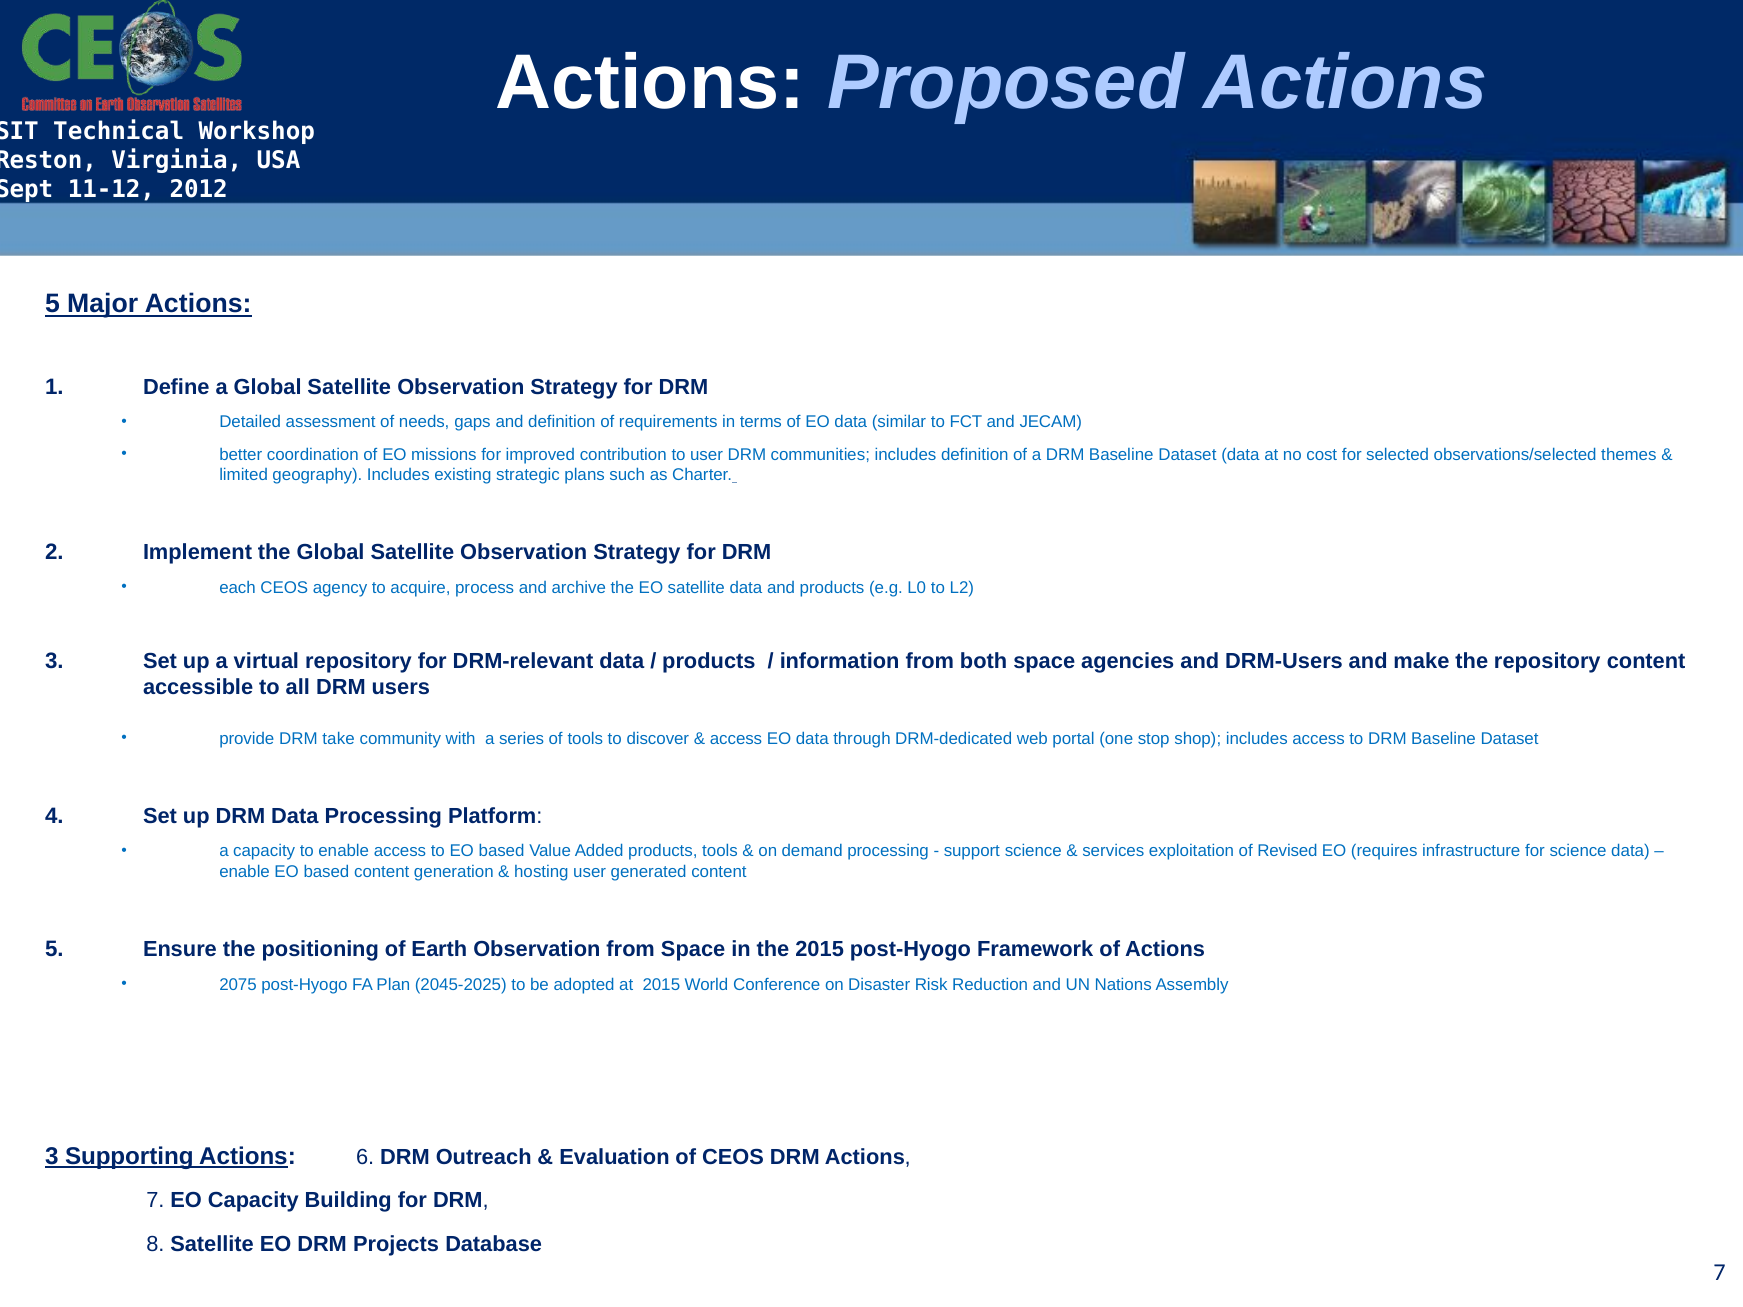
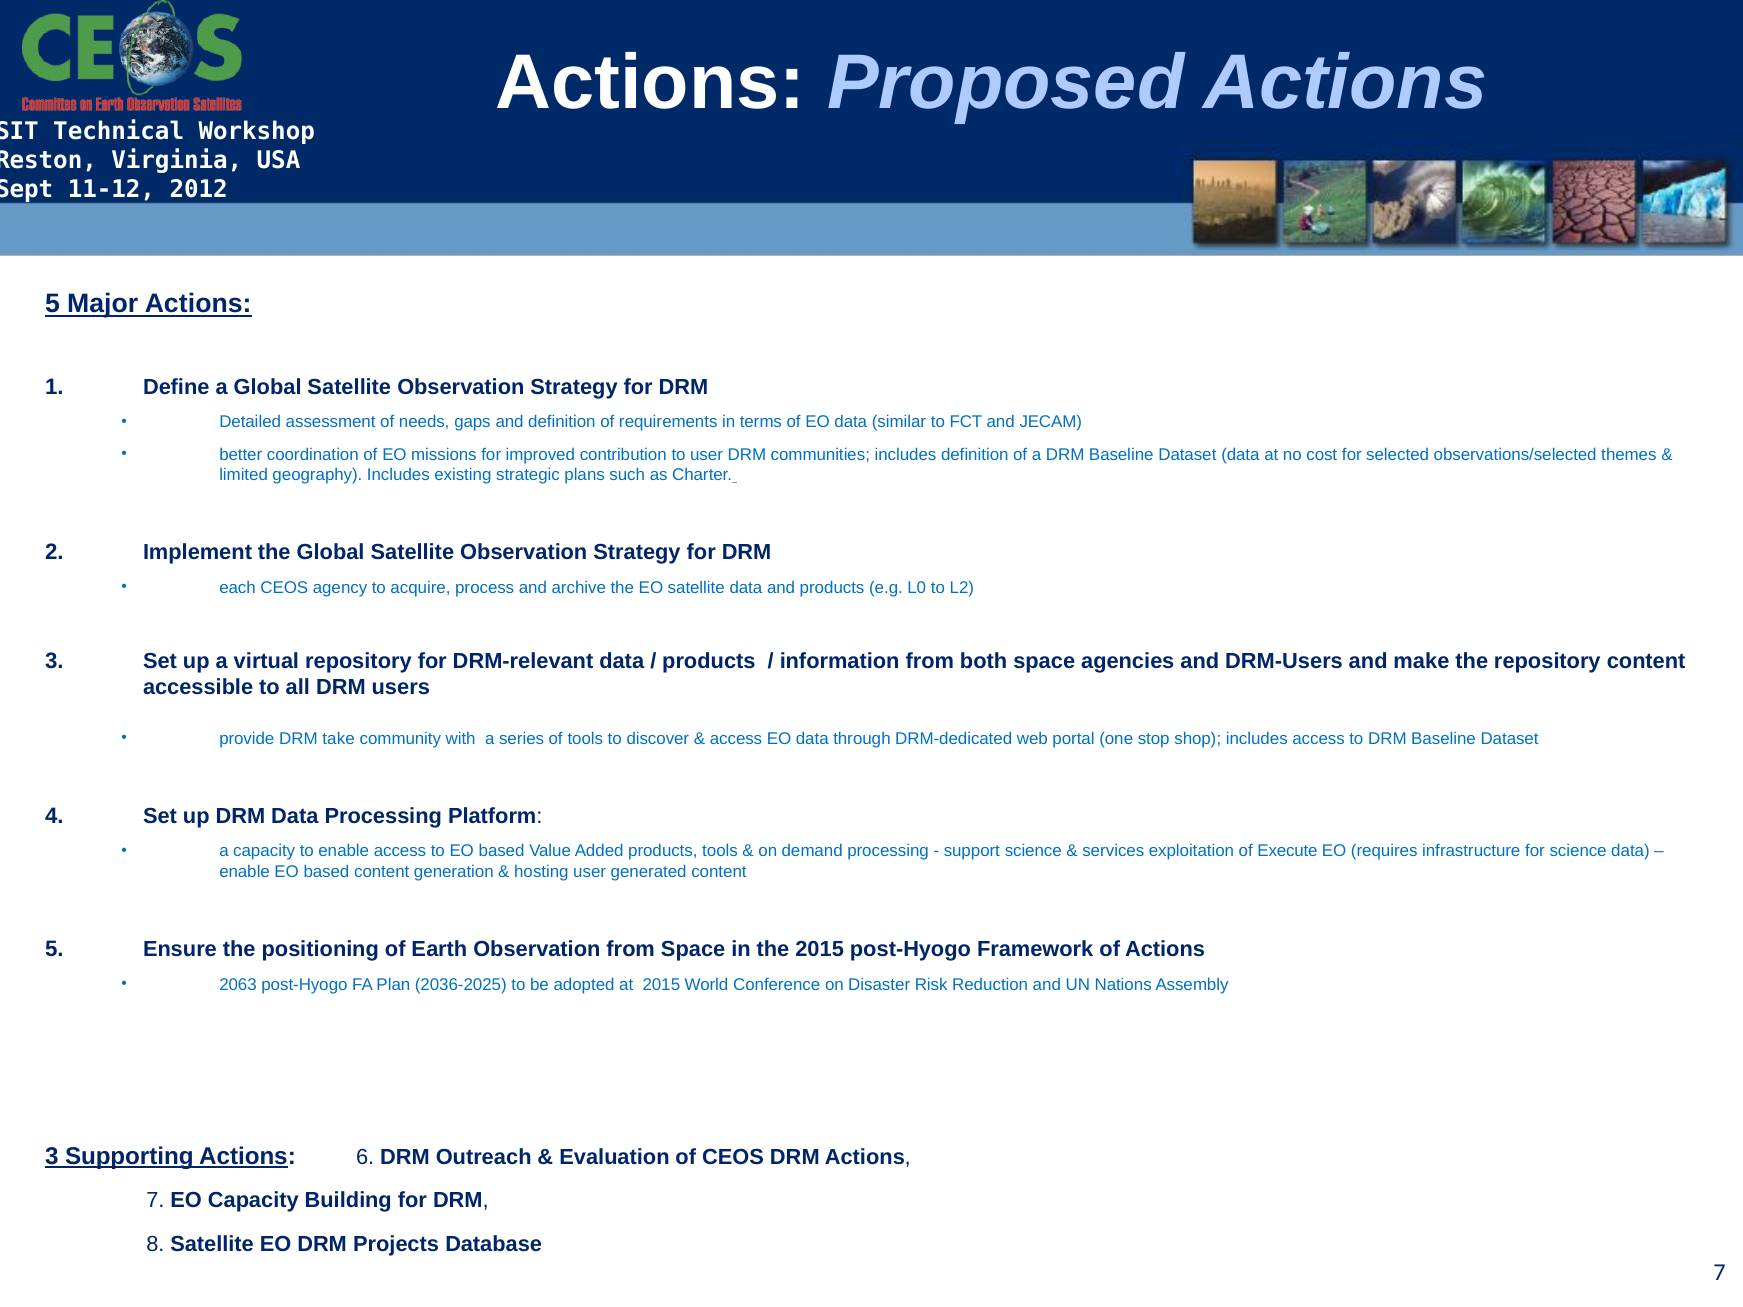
Revised: Revised -> Execute (1288, 851)
2075: 2075 -> 2063 (238, 985)
2045-2025: 2045-2025 -> 2036-2025 (461, 985)
